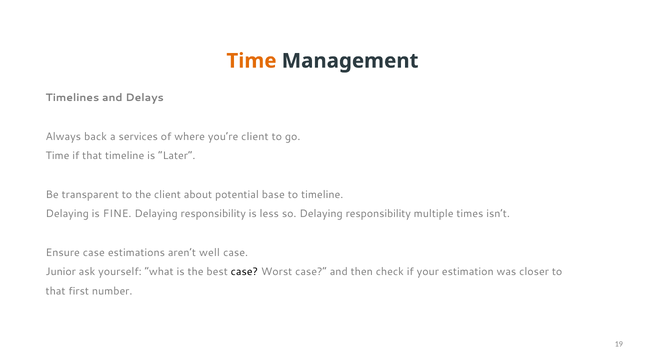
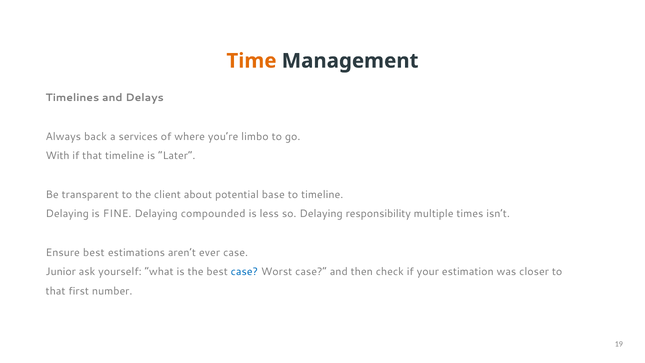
you’re client: client -> limbo (255, 136)
Time: Time -> With (58, 156)
FINE Delaying responsibility: responsibility -> compounded (213, 214)
Ensure case: case -> best (94, 252)
well: well -> ever (210, 252)
case colour: black -> blue (244, 272)
